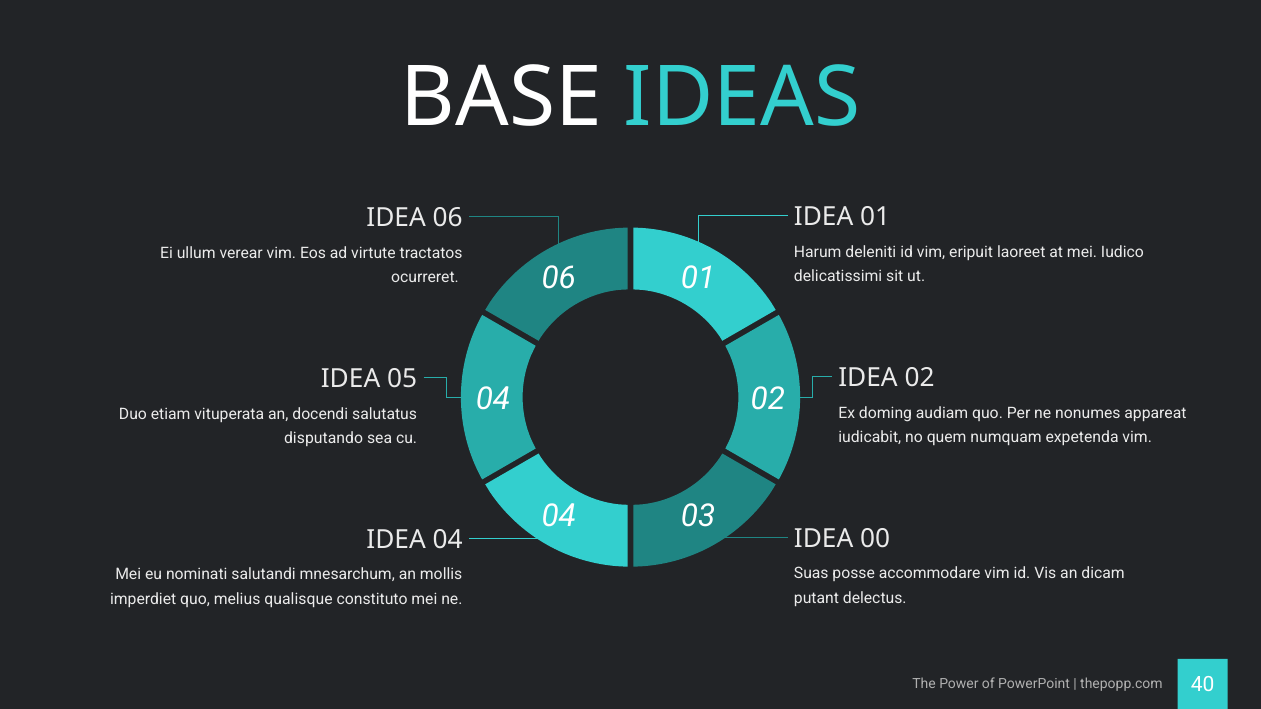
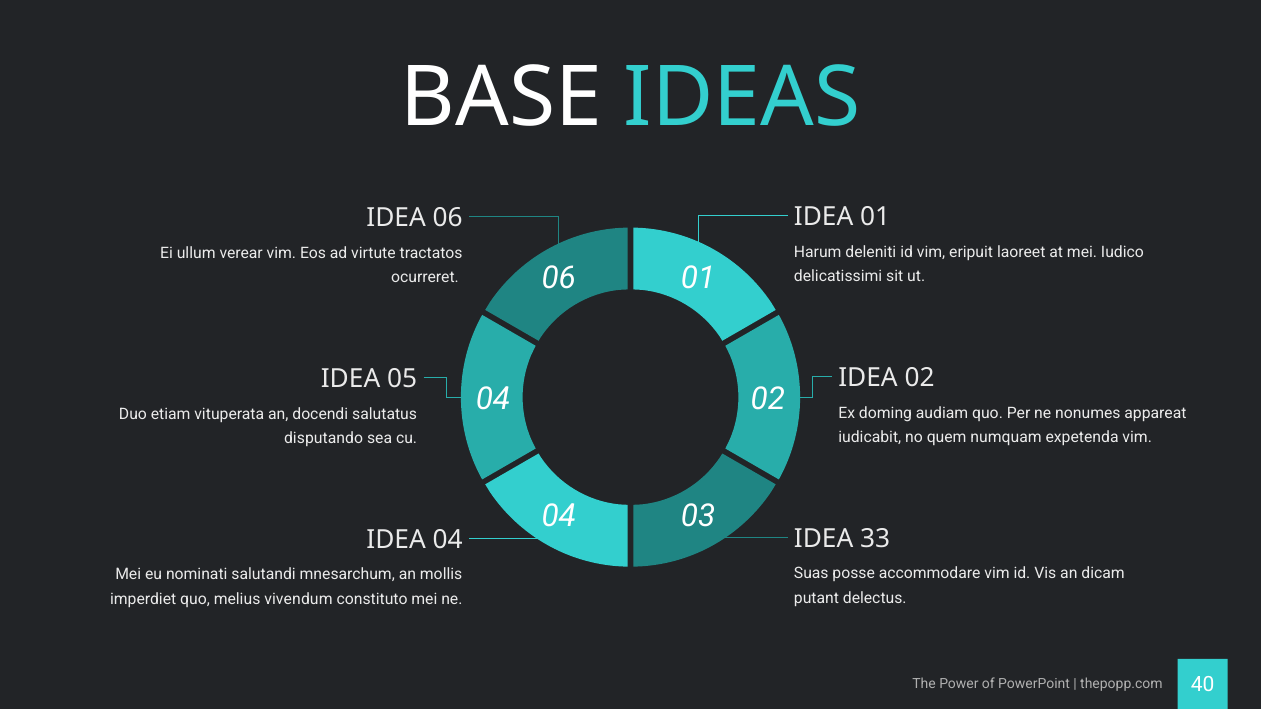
00: 00 -> 33 (875, 539)
qualisque: qualisque -> vivendum (298, 599)
